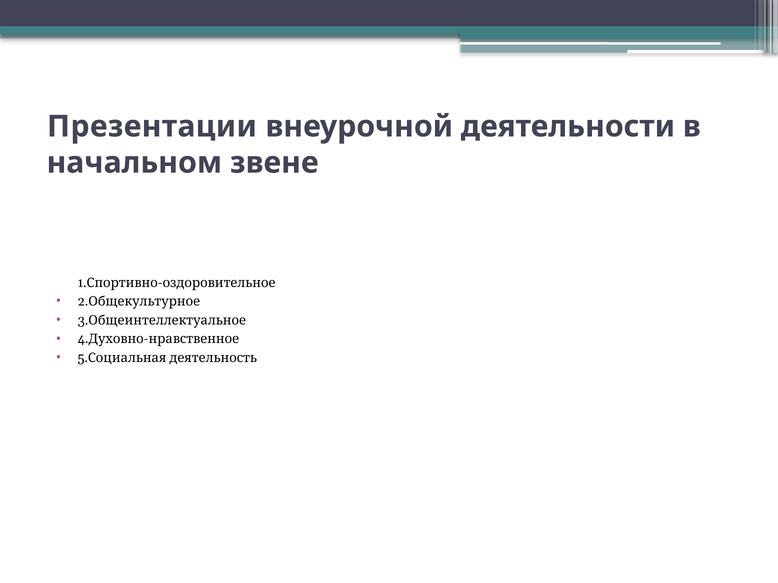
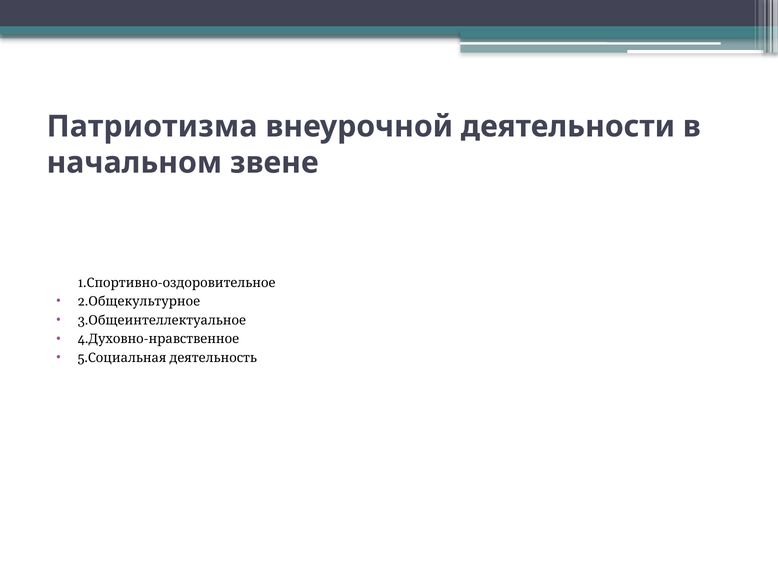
Презентации: Презентации -> Патриотизма (152, 127)
